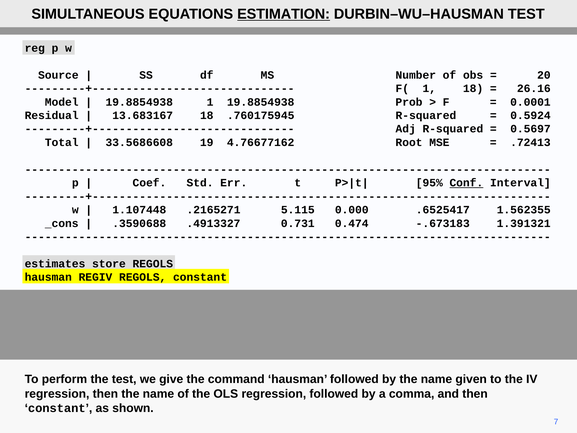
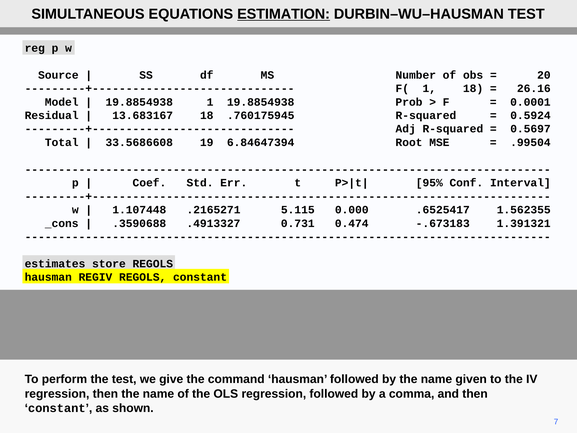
4.76677162: 4.76677162 -> 6.84647394 (261, 142)
.72413: .72413 -> .99504 (530, 142)
Conf underline: present -> none (466, 183)
